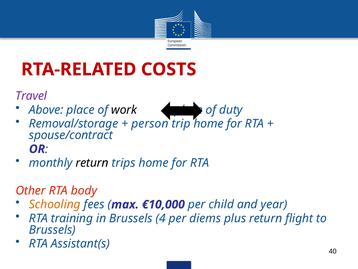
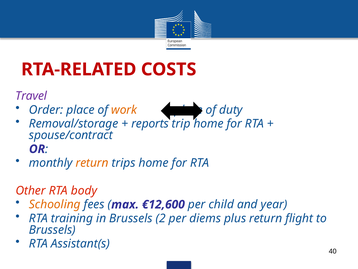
Above: Above -> Order (46, 110)
work colour: black -> orange (124, 110)
person: person -> reports (150, 124)
return colour: black -> orange (92, 163)
€10,000: €10,000 -> €12,600 (163, 204)
4: 4 -> 2 (161, 218)
